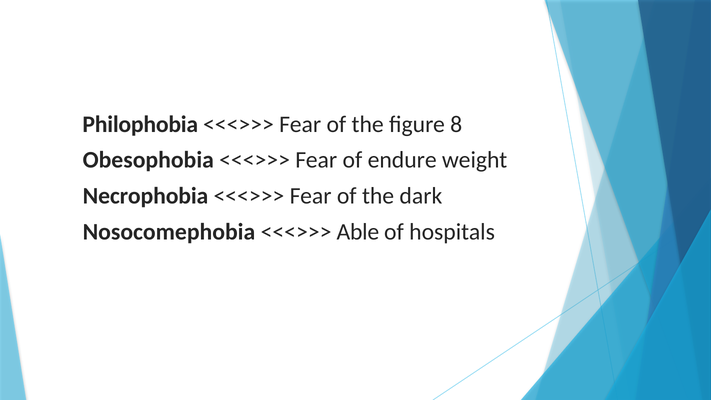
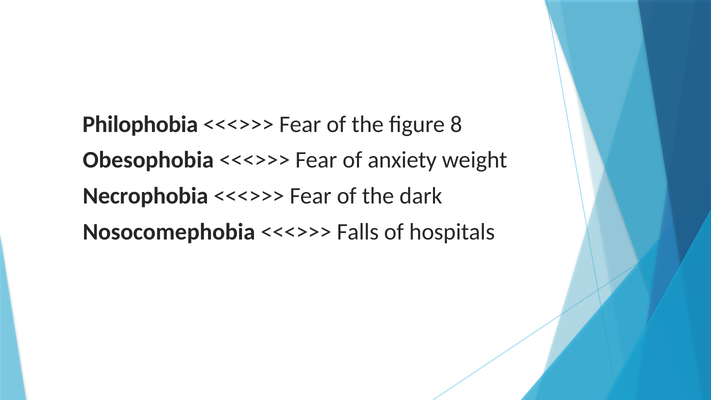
endure: endure -> anxiety (402, 160)
Able: Able -> Falls (358, 232)
